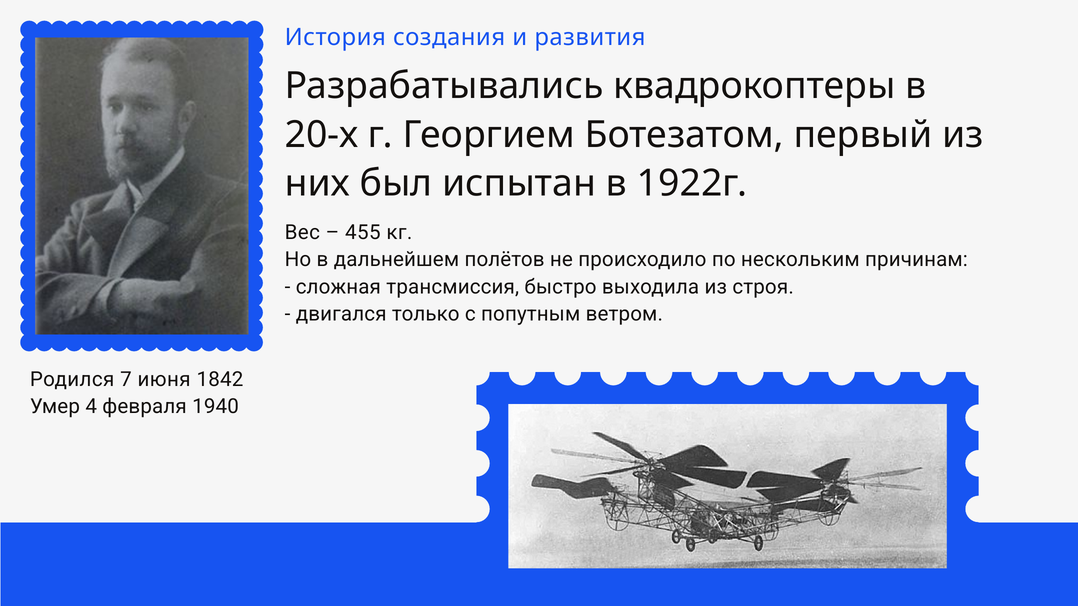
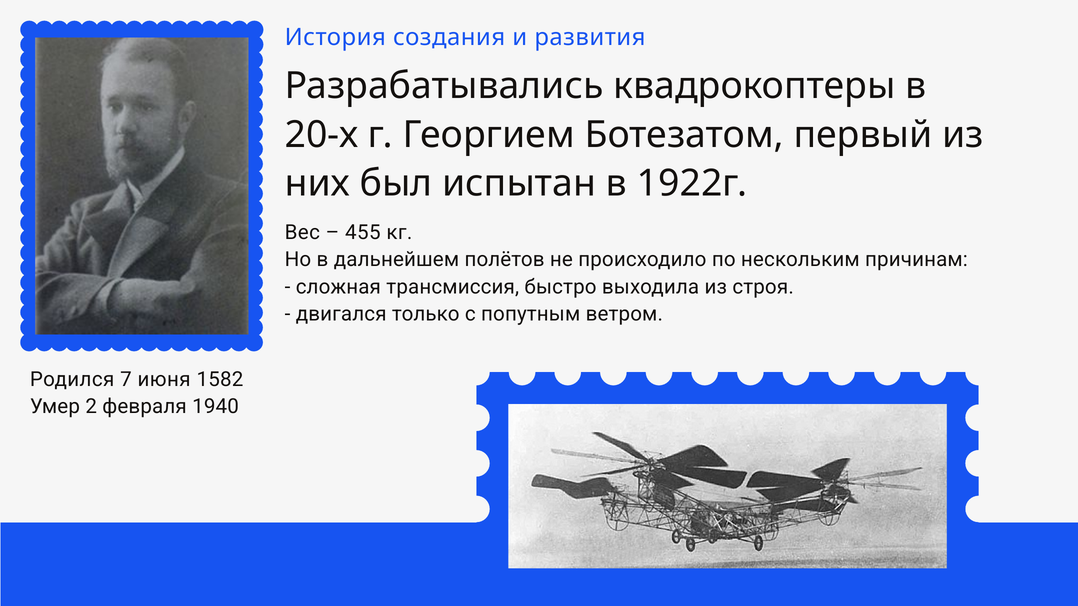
1842: 1842 -> 1582 (220, 380)
4: 4 -> 2 (91, 407)
